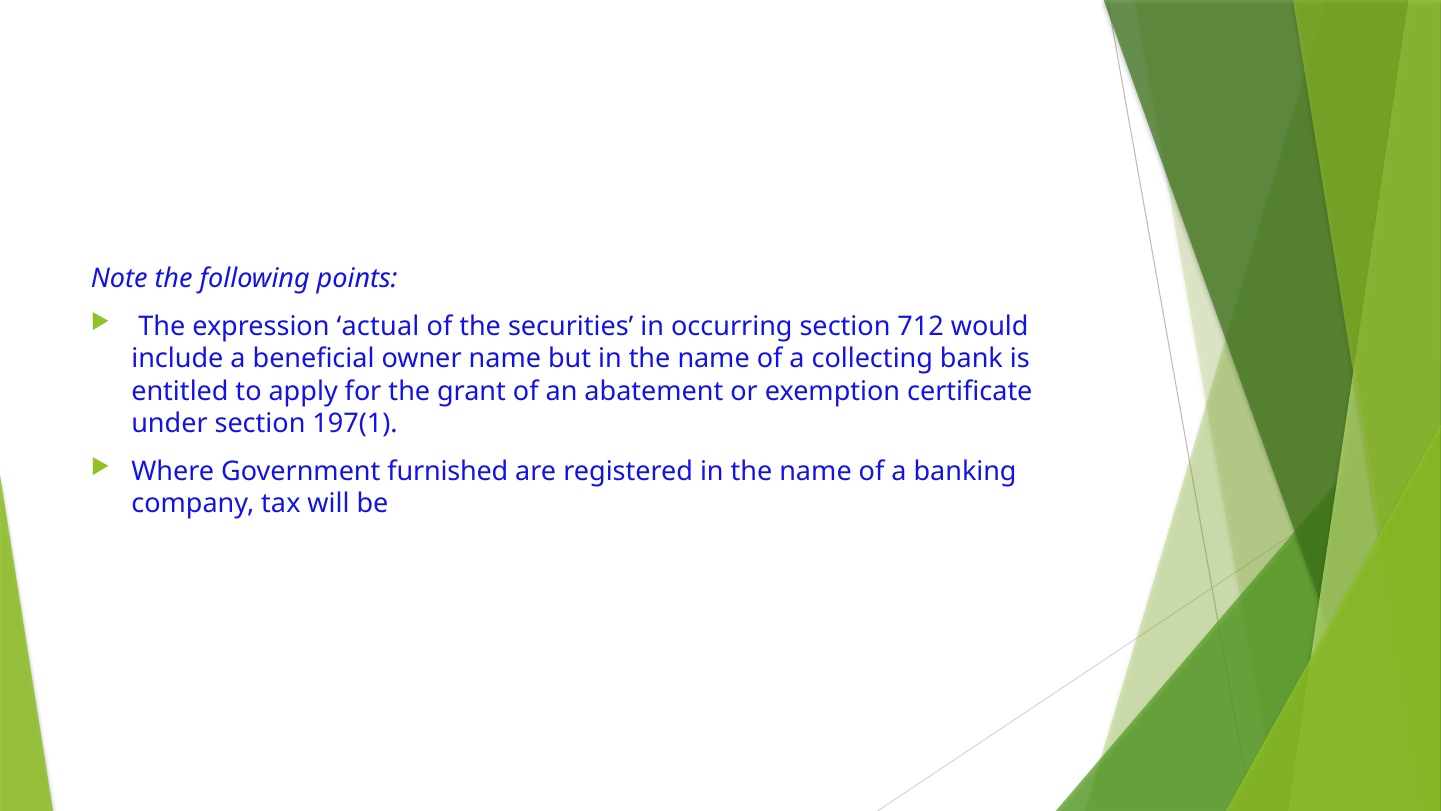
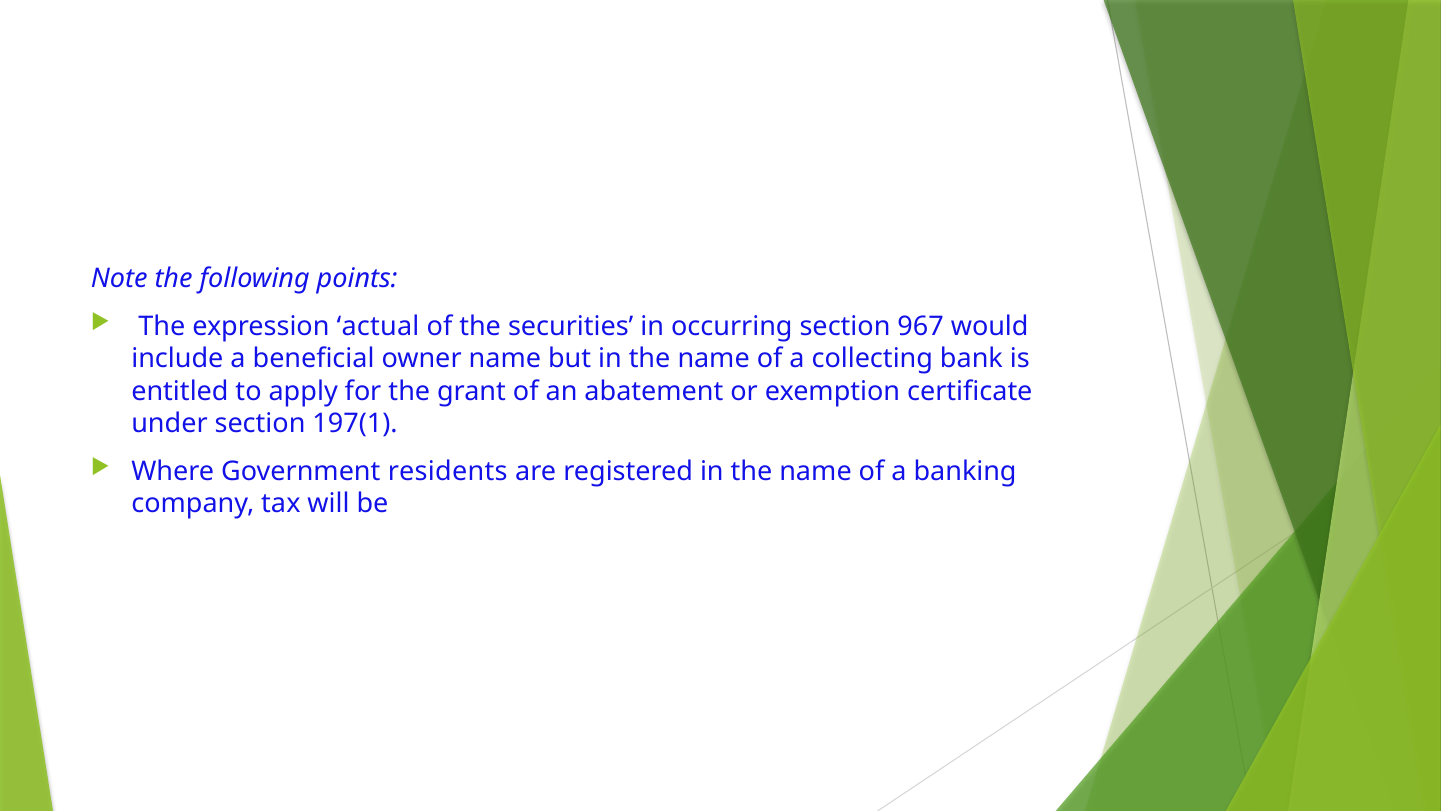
712: 712 -> 967 (921, 326)
furnished: furnished -> residents (448, 471)
